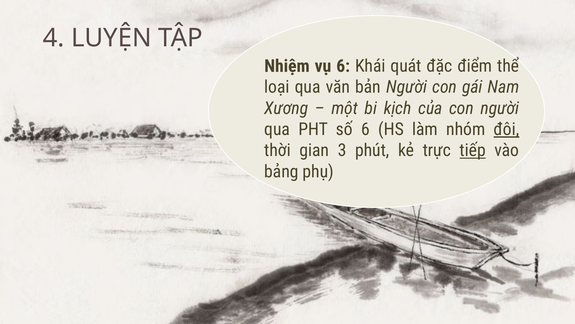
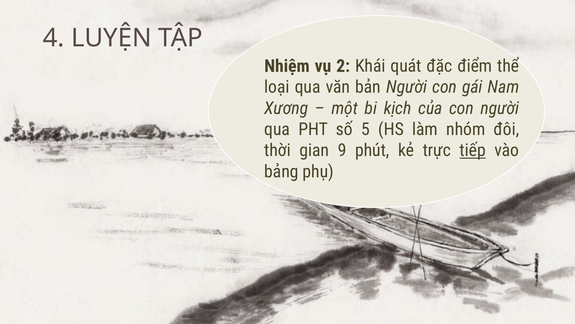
vụ 6: 6 -> 2 (343, 66)
số 6: 6 -> 5 (366, 129)
đôi underline: present -> none (506, 129)
3: 3 -> 9 (342, 150)
